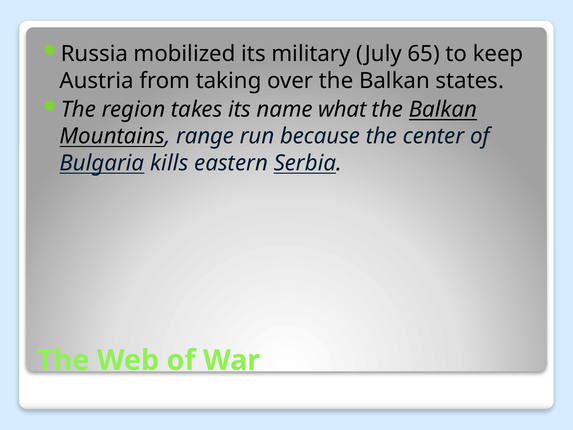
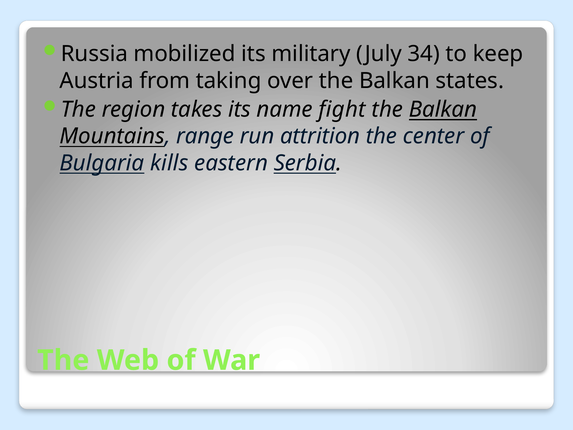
65: 65 -> 34 (424, 54)
what: what -> fight (342, 109)
because: because -> attrition (320, 136)
